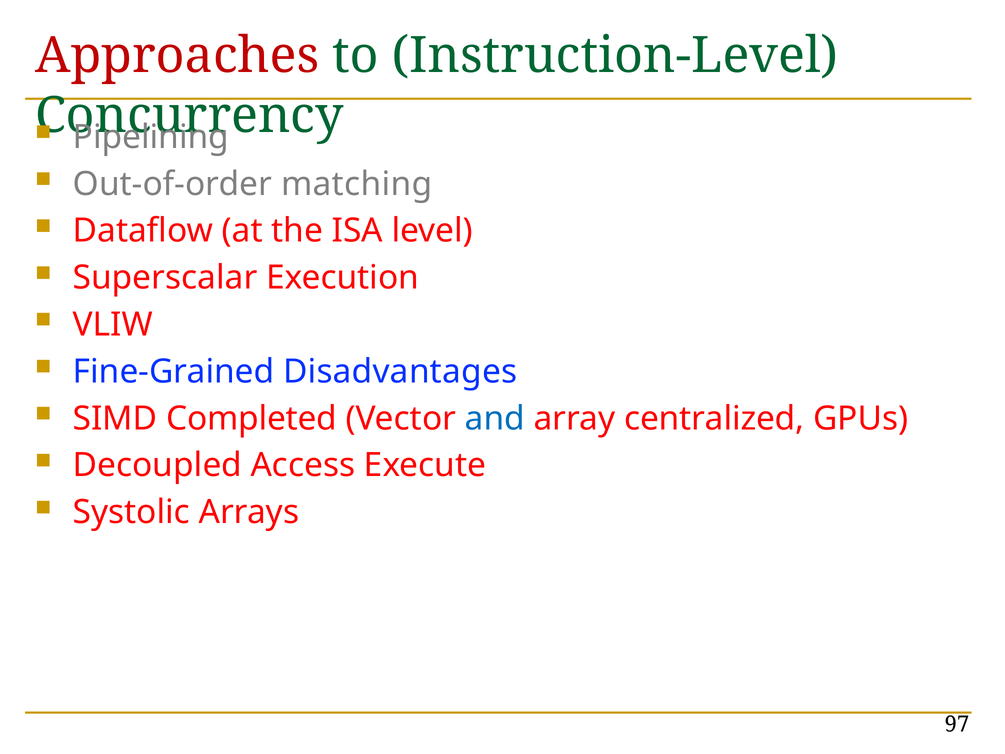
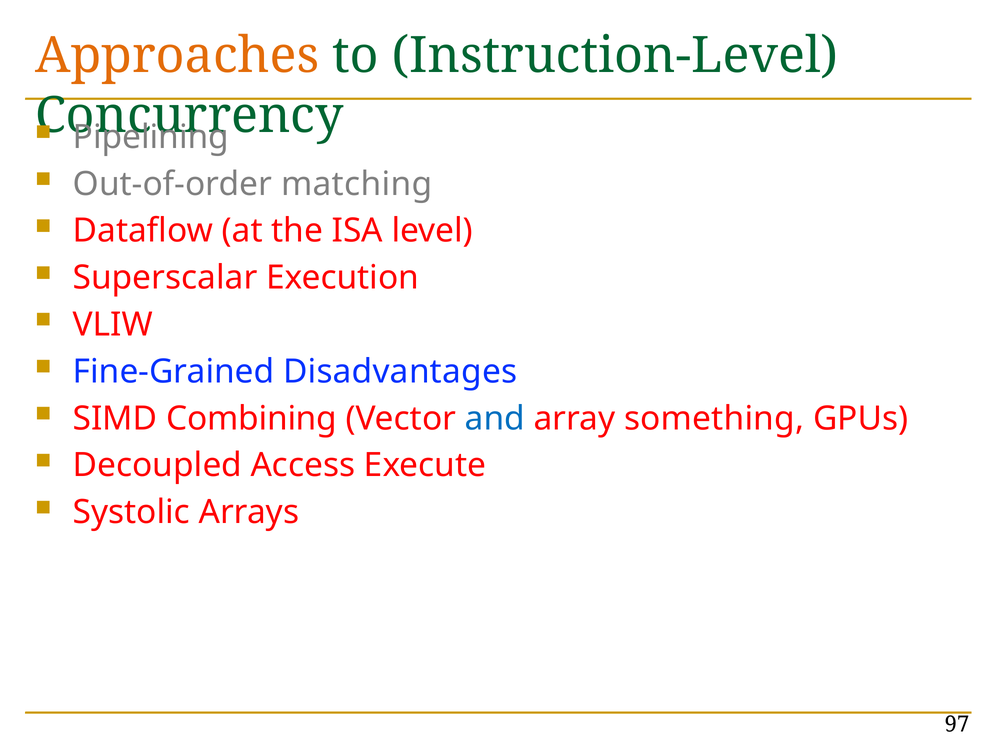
Approaches colour: red -> orange (177, 55)
Completed: Completed -> Combining (252, 418)
centralized: centralized -> something (714, 418)
